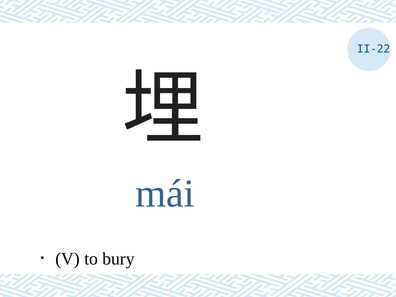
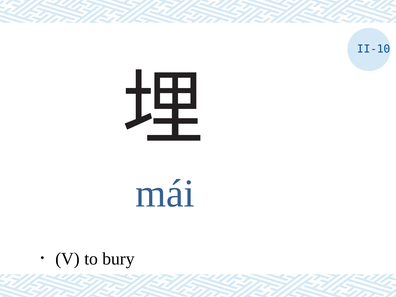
II-22: II-22 -> II-10 (374, 49)
